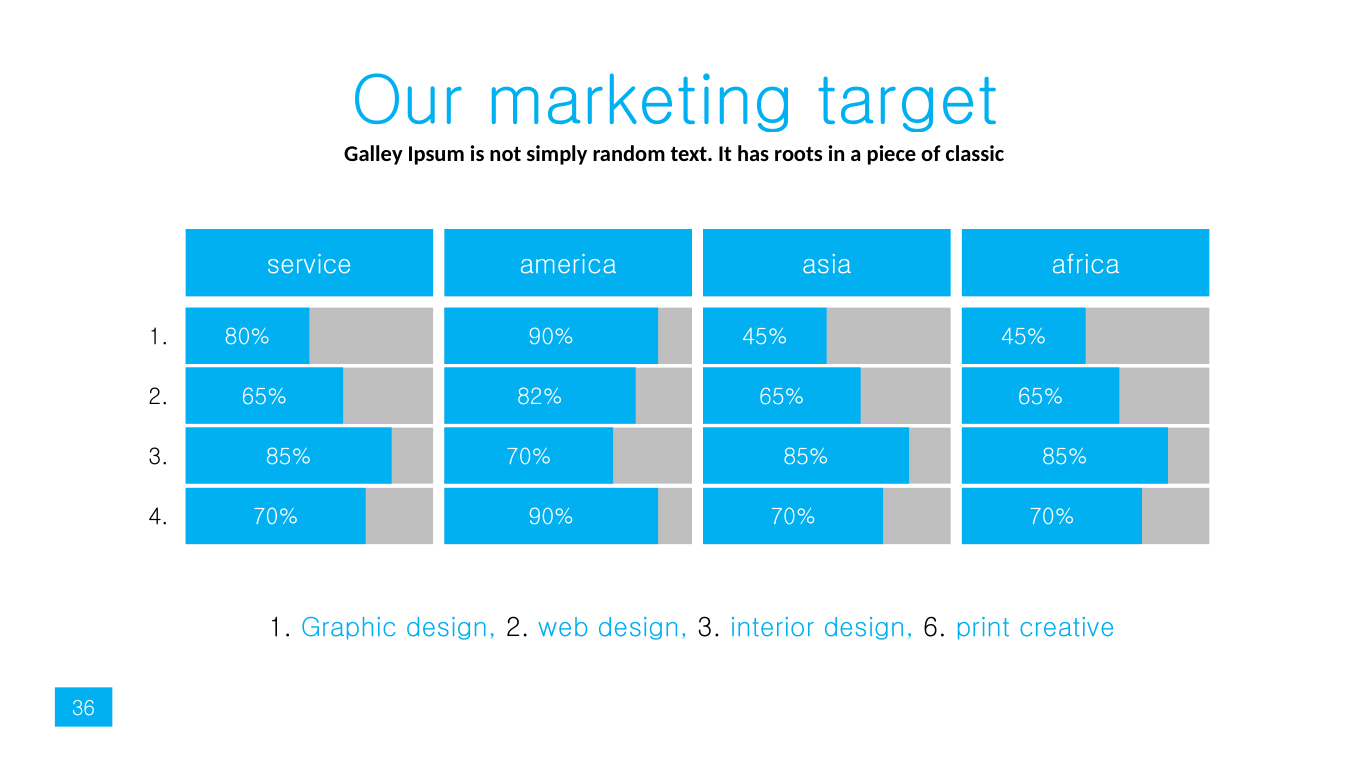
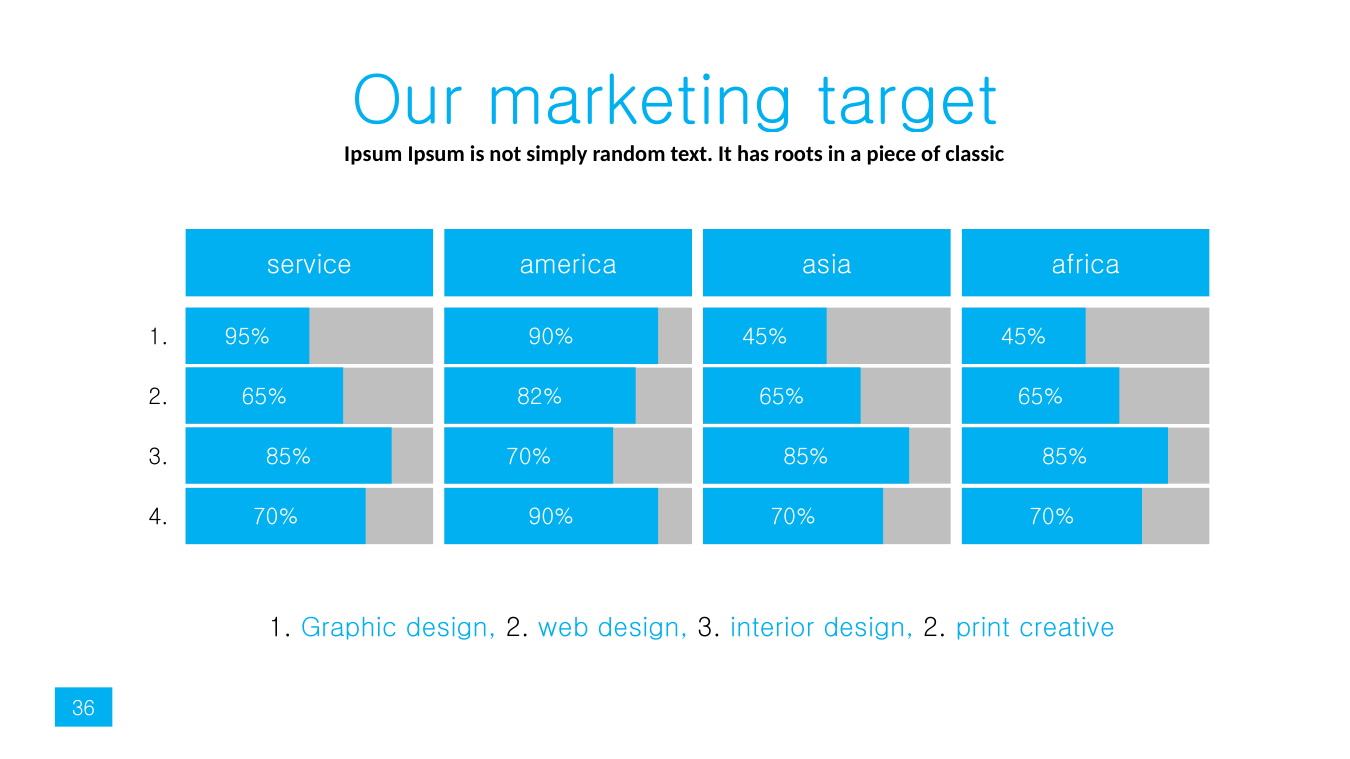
Galley: Galley -> Ipsum (373, 154)
80%: 80% -> 95% (247, 338)
interior design 6: 6 -> 2 (935, 629)
